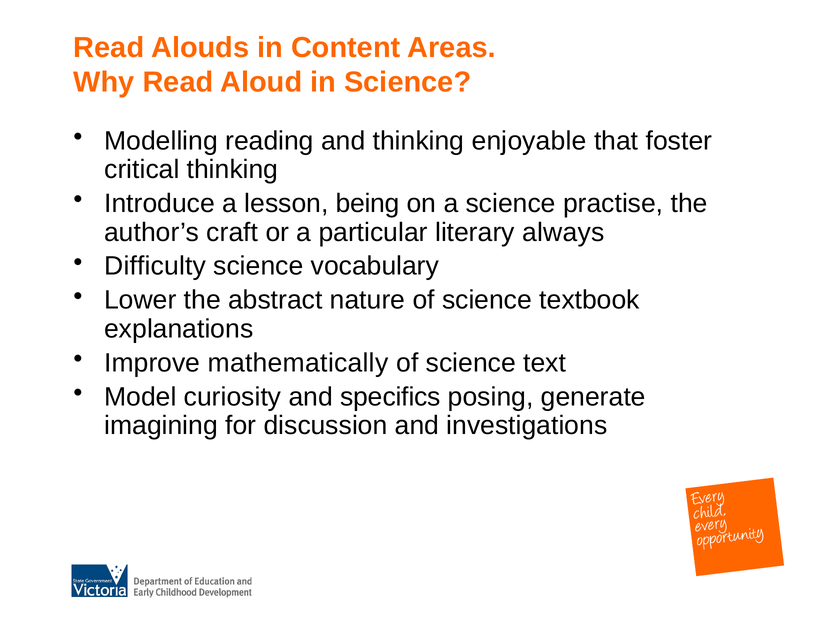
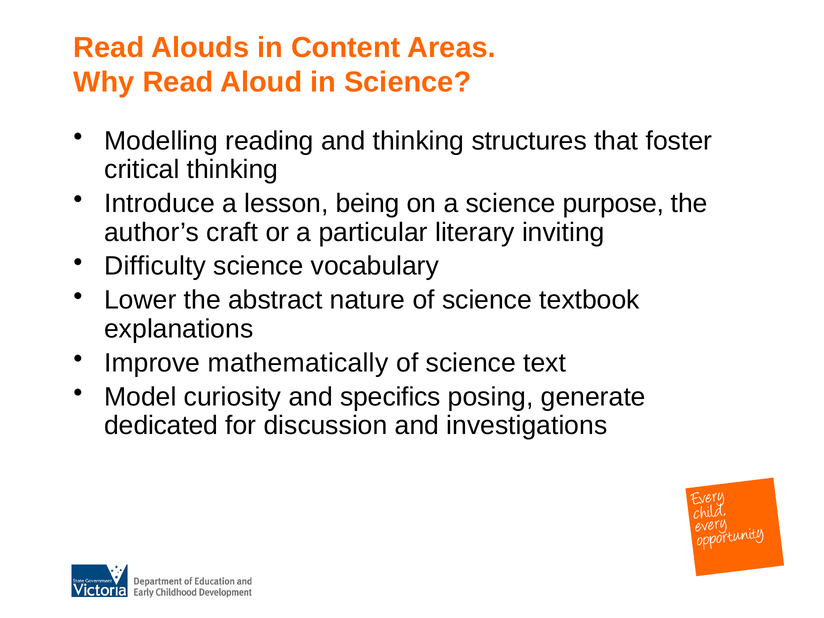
enjoyable: enjoyable -> structures (529, 141)
practise: practise -> purpose (613, 204)
always: always -> inviting (563, 232)
imagining: imagining -> dedicated (161, 426)
